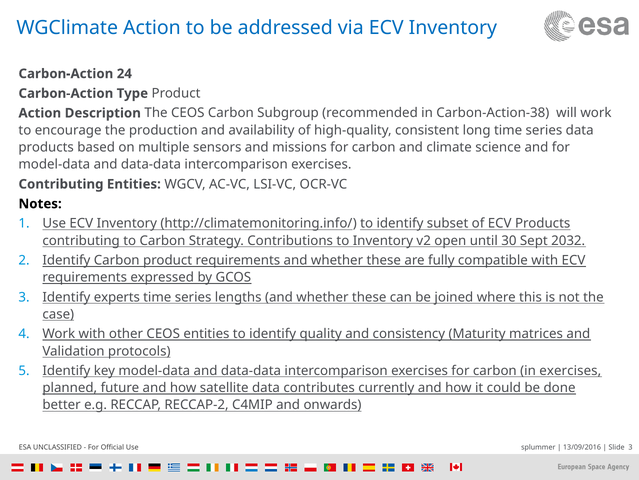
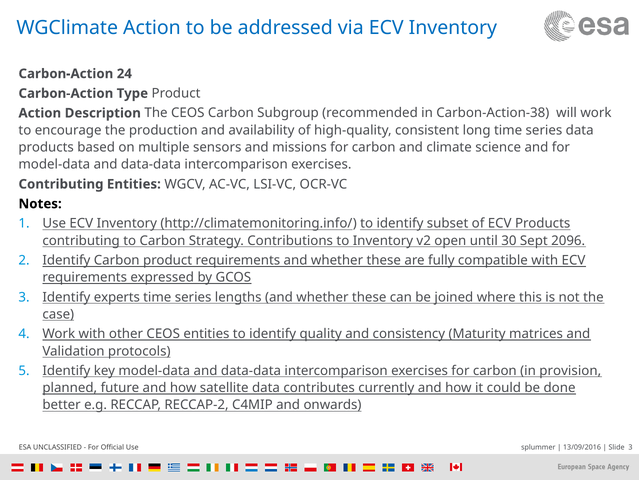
2032: 2032 -> 2096 (568, 240)
in exercises: exercises -> provision (570, 370)
